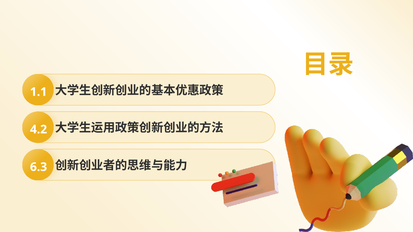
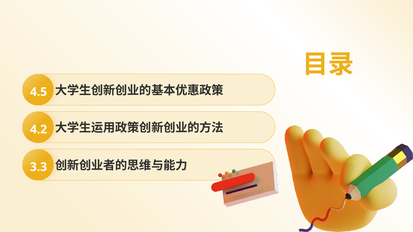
1.1: 1.1 -> 4.5 (39, 92)
6.3: 6.3 -> 3.3 (39, 167)
